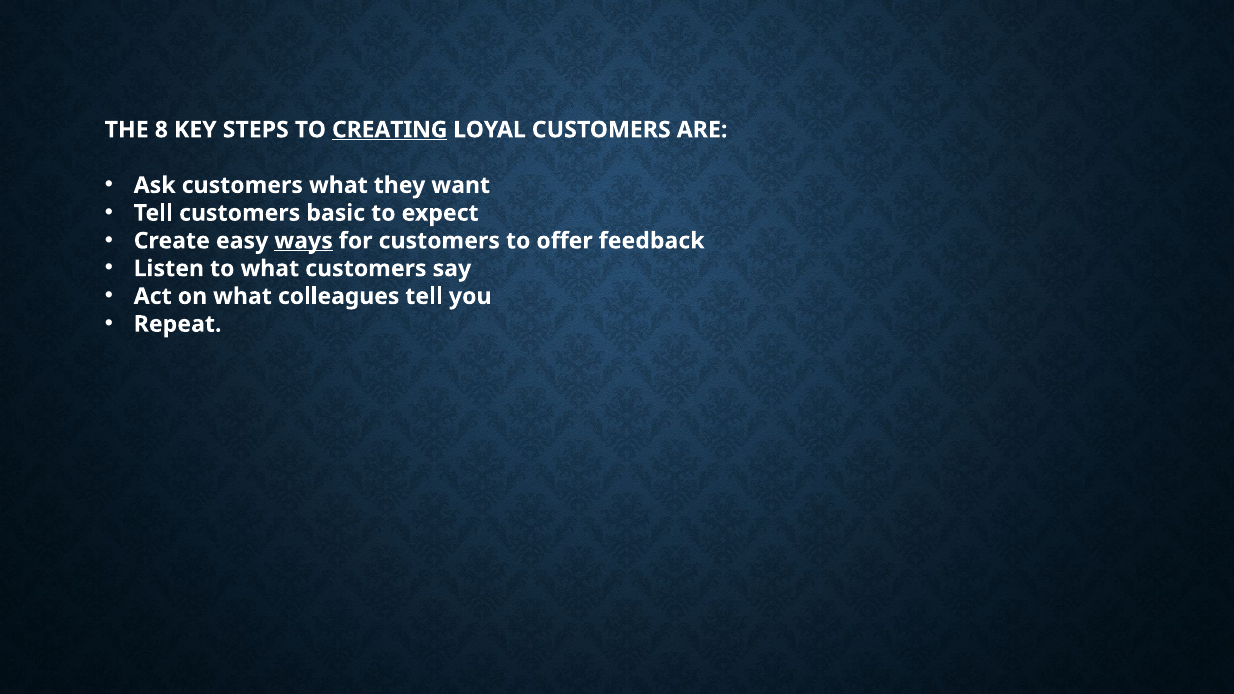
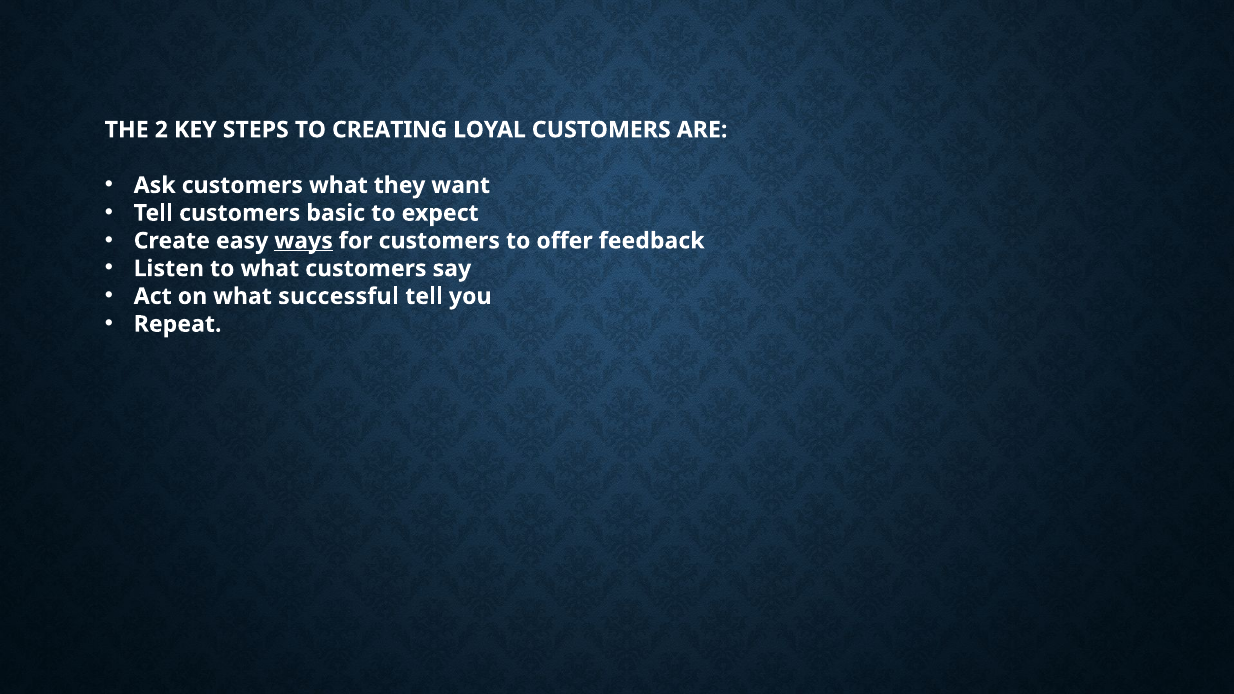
8: 8 -> 2 (161, 130)
CREATING underline: present -> none (390, 130)
colleagues: colleagues -> successful (338, 296)
